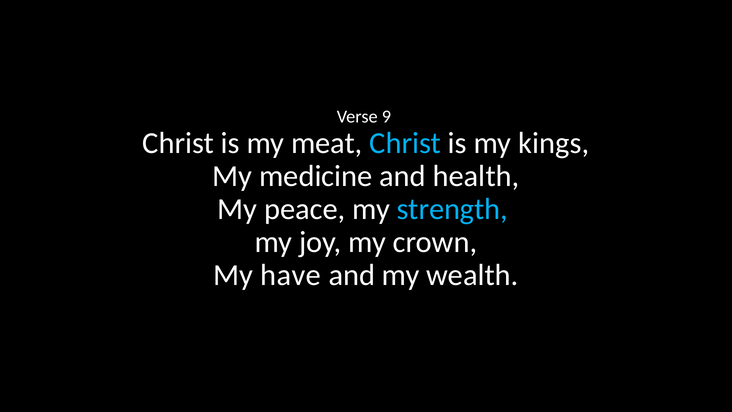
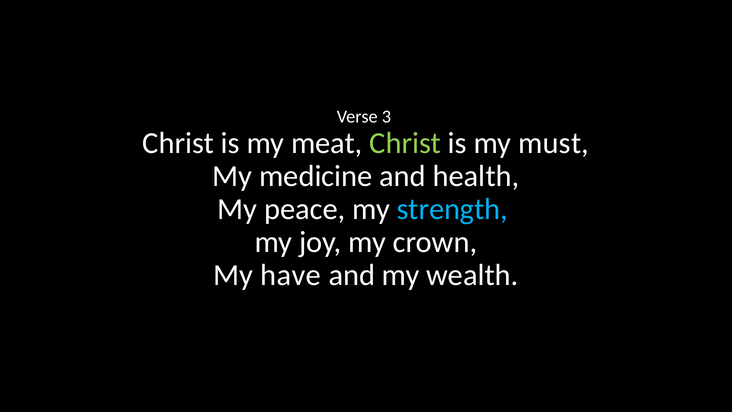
9: 9 -> 3 (386, 117)
Christ colour: light blue -> light green (405, 143)
kings: kings -> must (554, 143)
